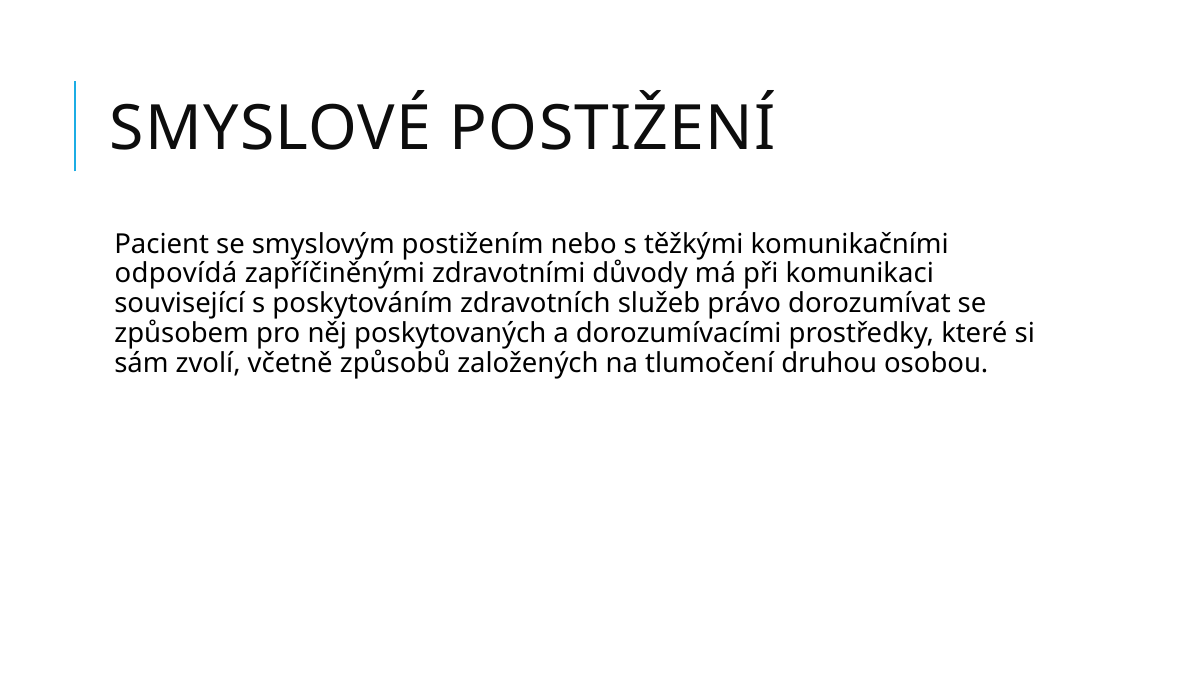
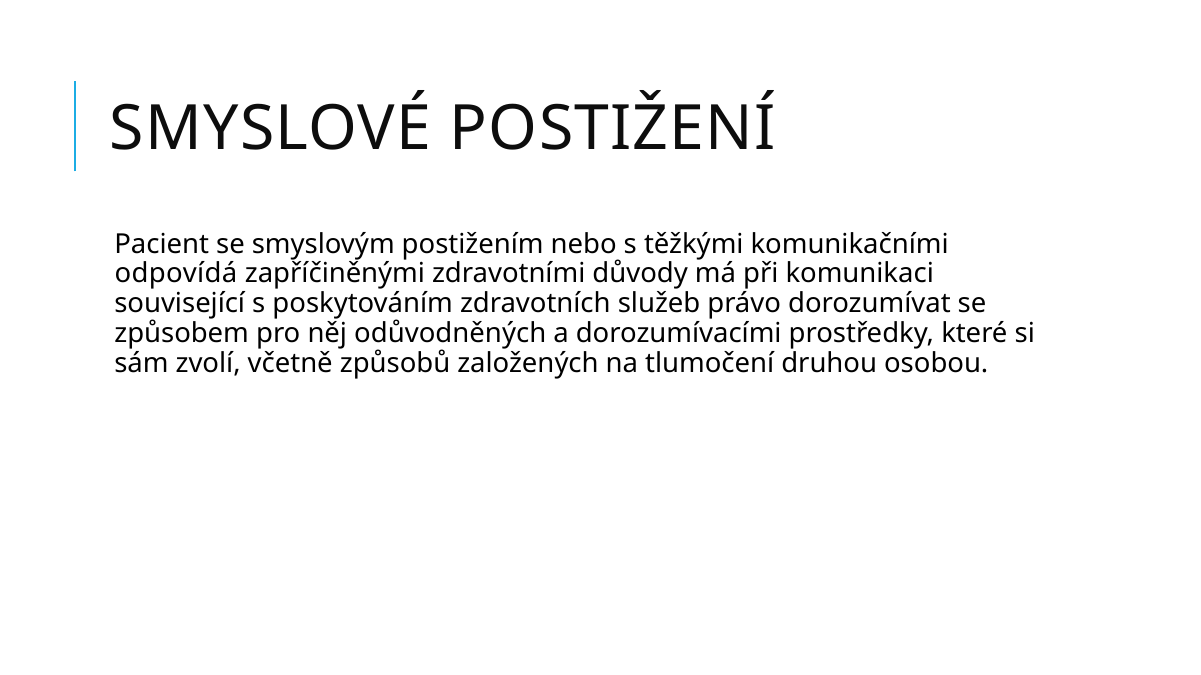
poskytovaných: poskytovaných -> odůvodněných (450, 334)
